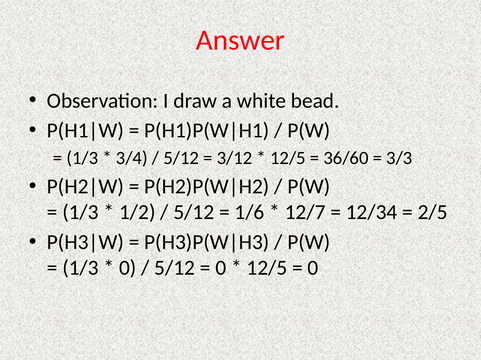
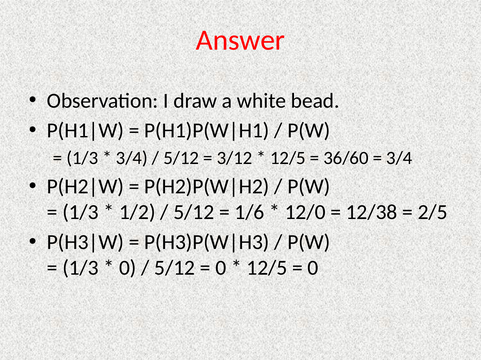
3/3: 3/3 -> 3/4 (399, 158)
12/7: 12/7 -> 12/0 (305, 213)
12/34: 12/34 -> 12/38 (372, 213)
